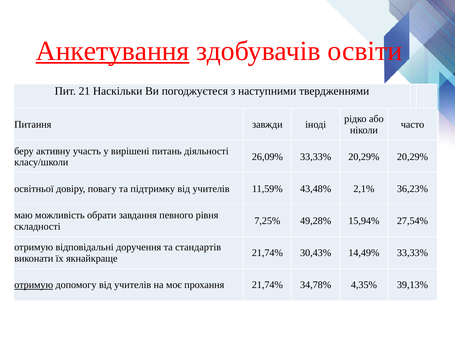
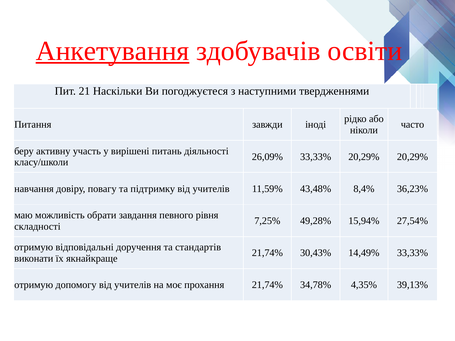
освітньої: освітньої -> навчання (34, 189)
2,1%: 2,1% -> 8,4% (364, 189)
отримую underline: present -> none (34, 285)
